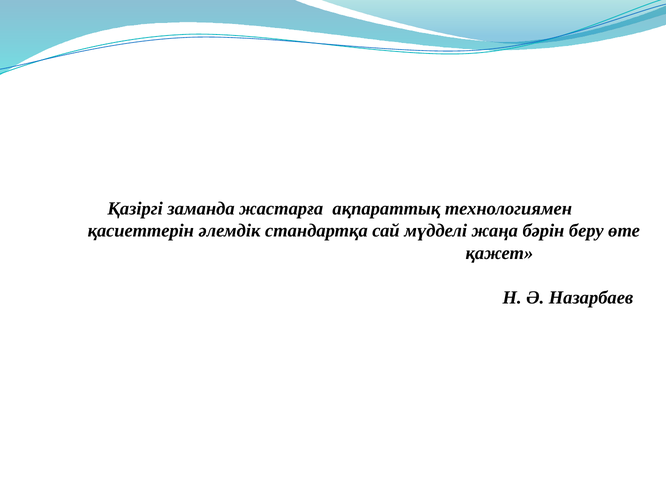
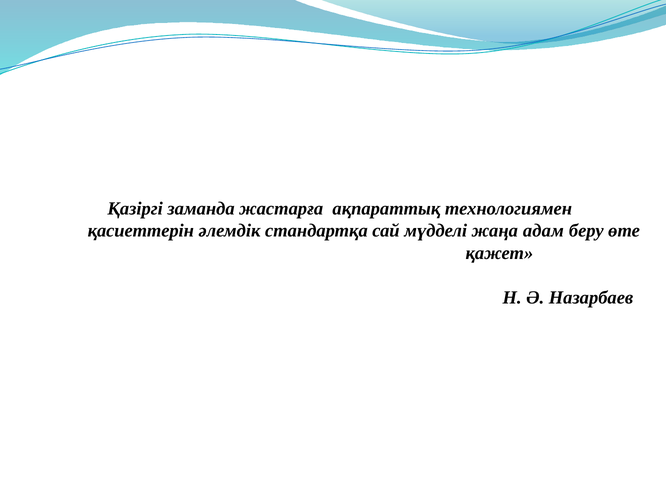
бәрін: бәрін -> адам (543, 231)
